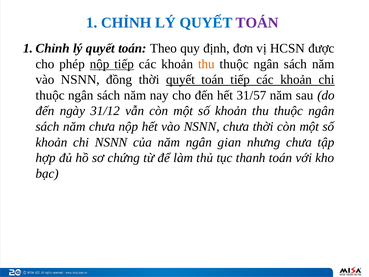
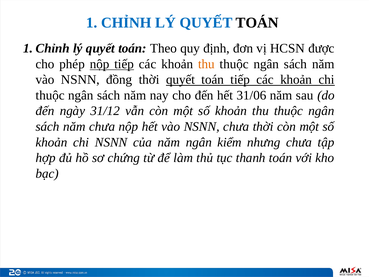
TOÁN colour: purple -> black (257, 23)
31/57: 31/57 -> 31/06 (251, 95)
gian: gian -> kiểm (230, 142)
